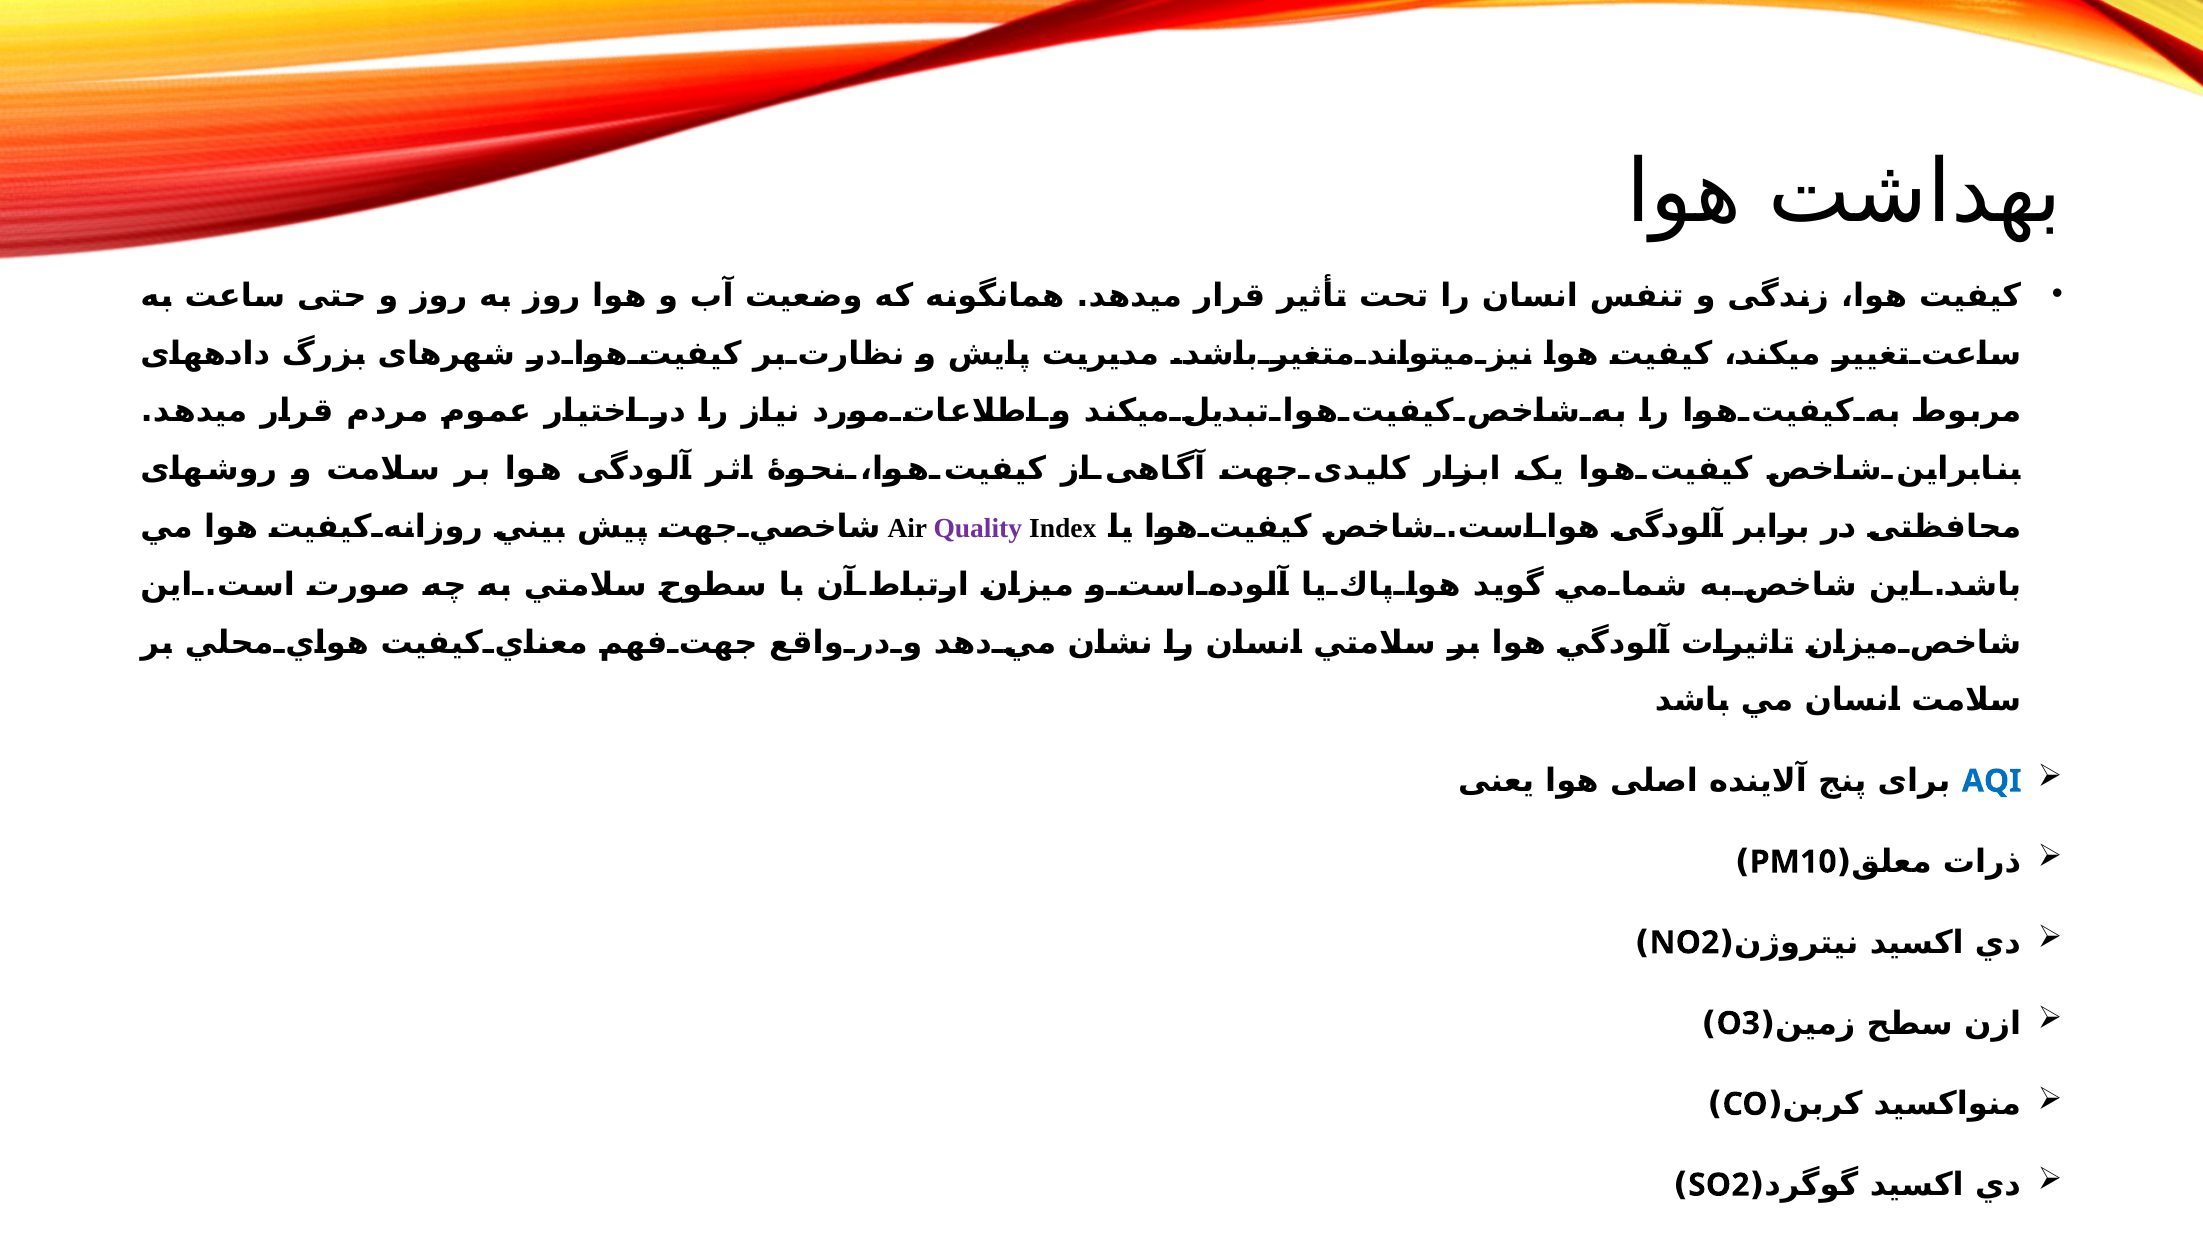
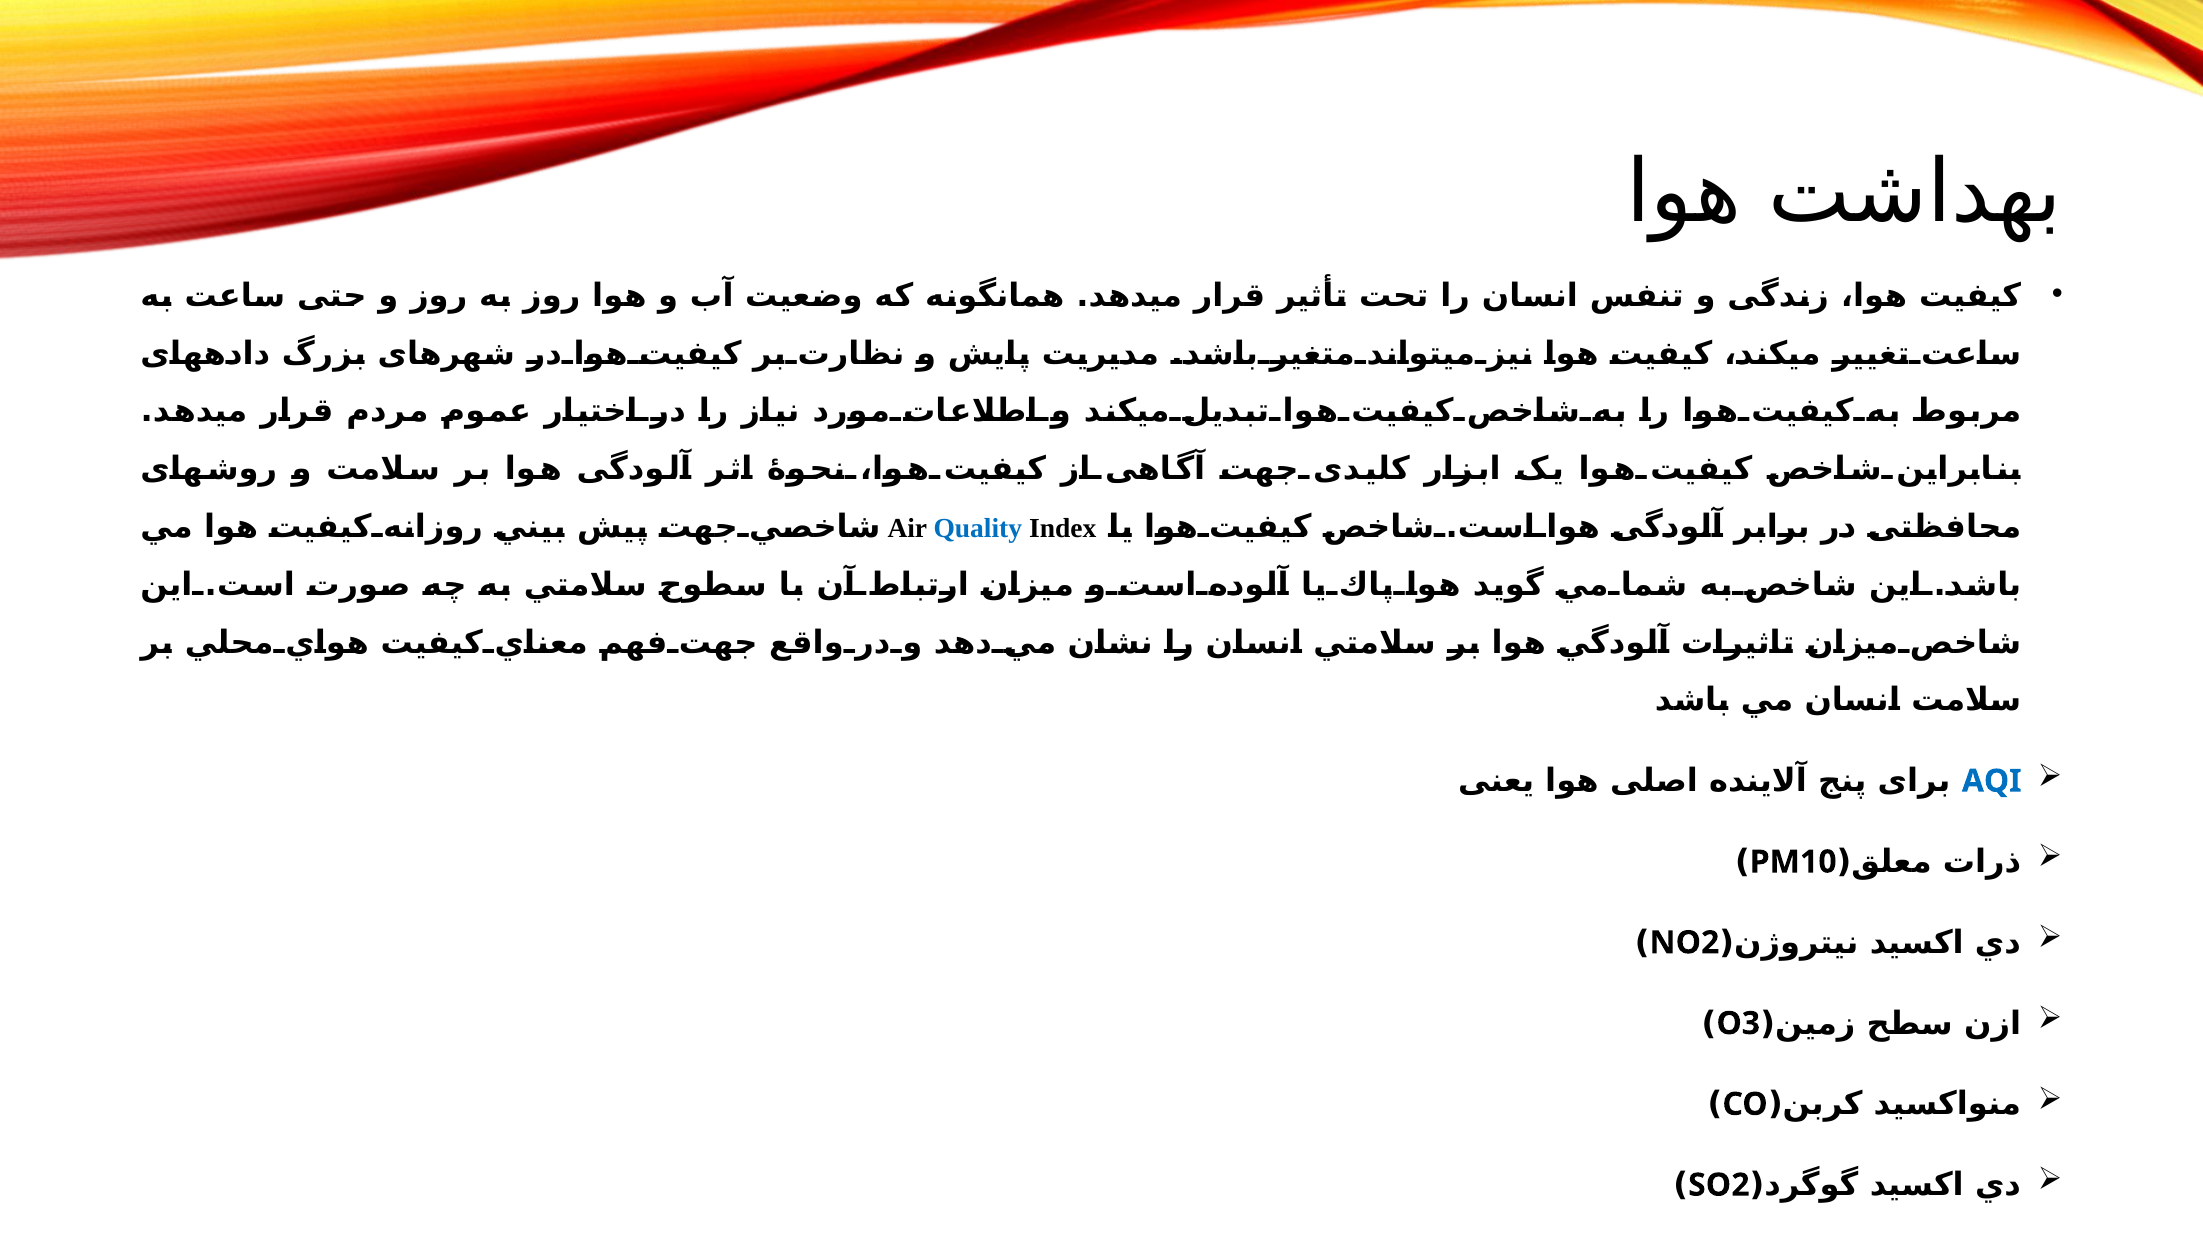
Quality colour: purple -> blue (978, 528)
